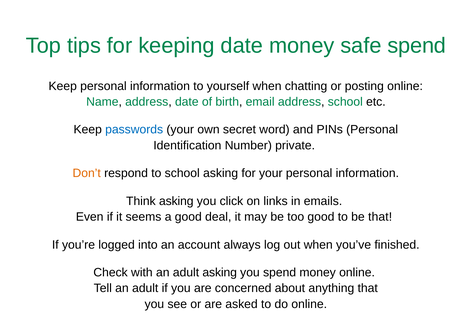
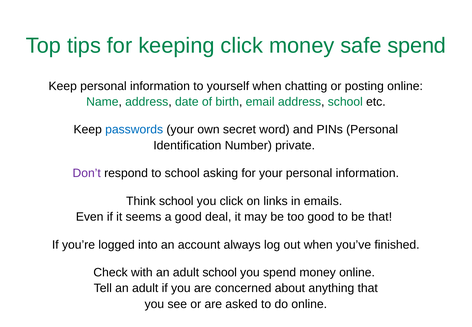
keeping date: date -> click (242, 46)
Don’t colour: orange -> purple (87, 173)
Think asking: asking -> school (176, 201)
adult asking: asking -> school (220, 272)
